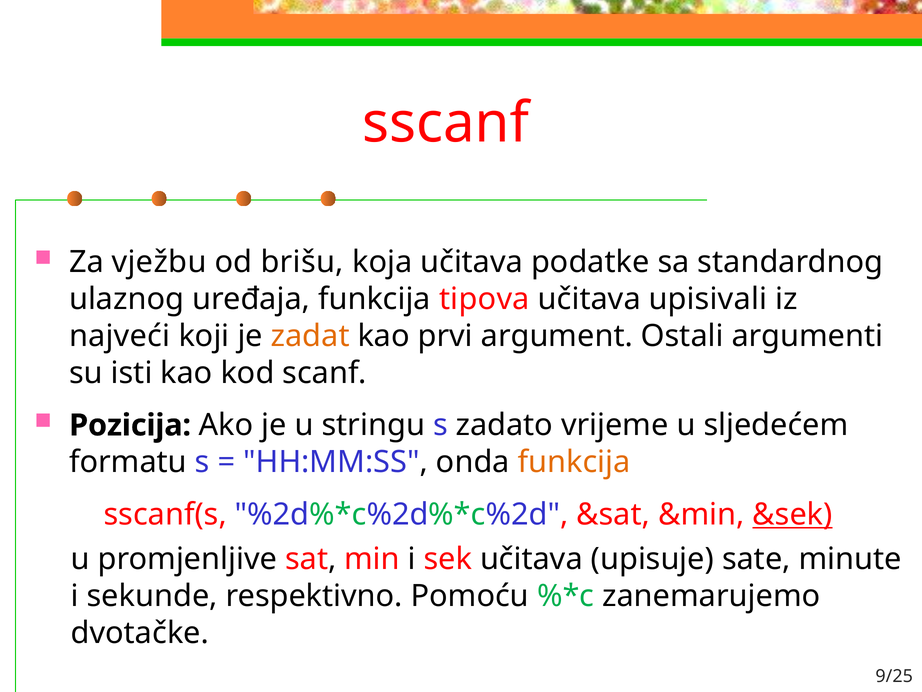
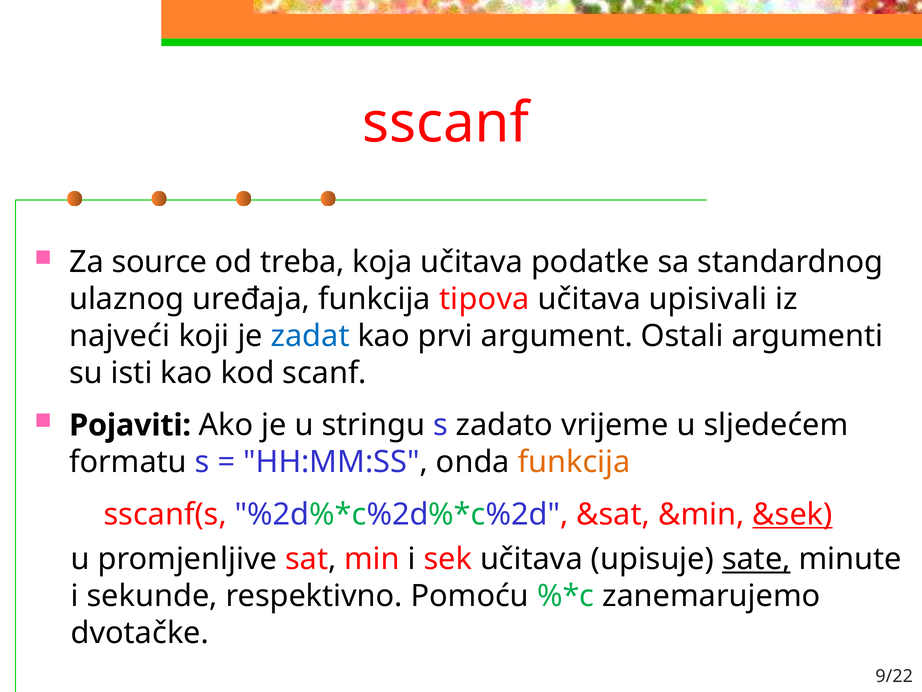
vježbu: vježbu -> source (160, 262)
brišu: brišu -> treba (302, 262)
zadat colour: orange -> blue (310, 336)
Pozicija: Pozicija -> Pojaviti (130, 425)
sate underline: none -> present (756, 559)
9/25: 9/25 -> 9/22 (894, 676)
